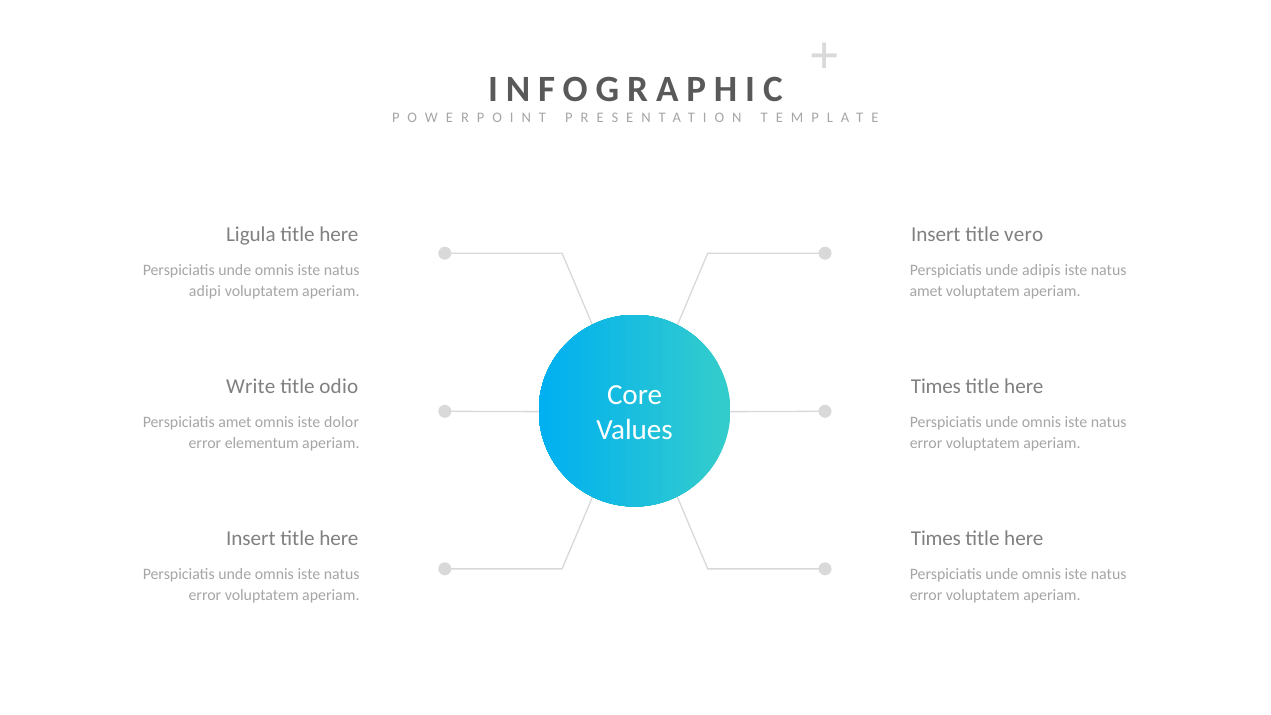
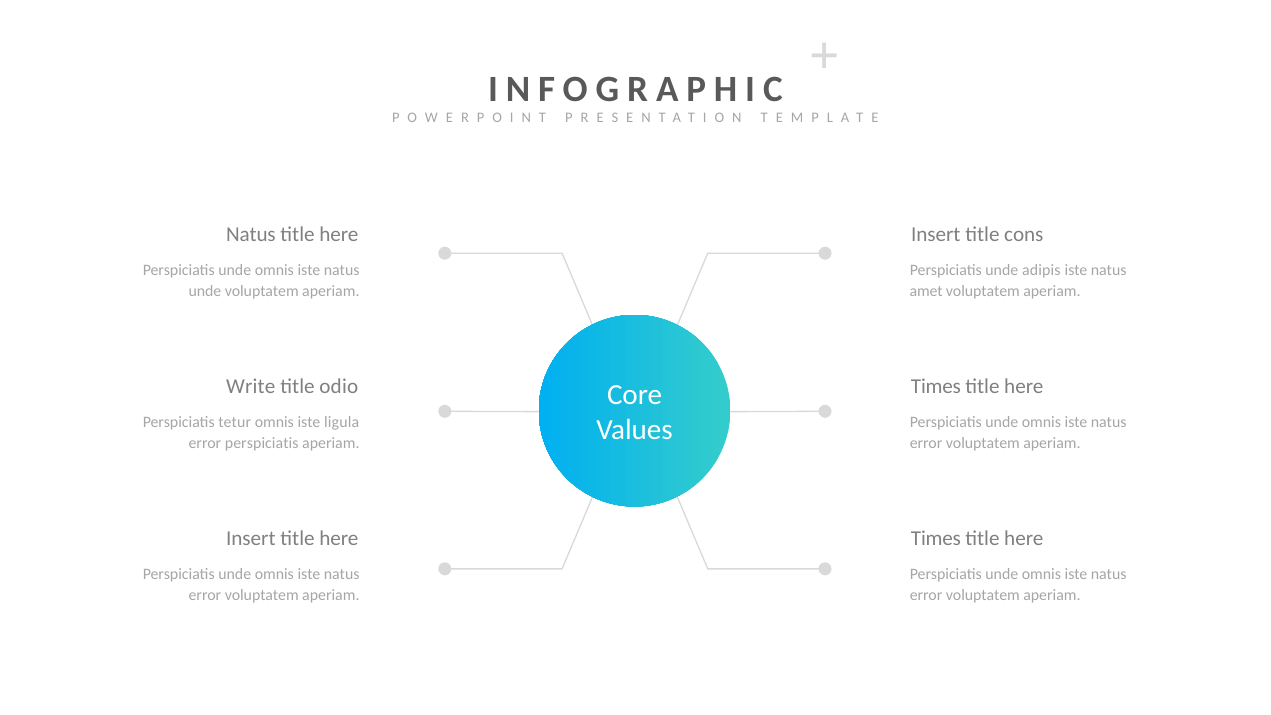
Ligula: Ligula -> Natus (251, 234)
vero: vero -> cons (1024, 234)
adipi: adipi -> unde (205, 291)
Perspiciatis amet: amet -> tetur (235, 422)
dolor: dolor -> ligula (342, 422)
error elementum: elementum -> perspiciatis (262, 443)
